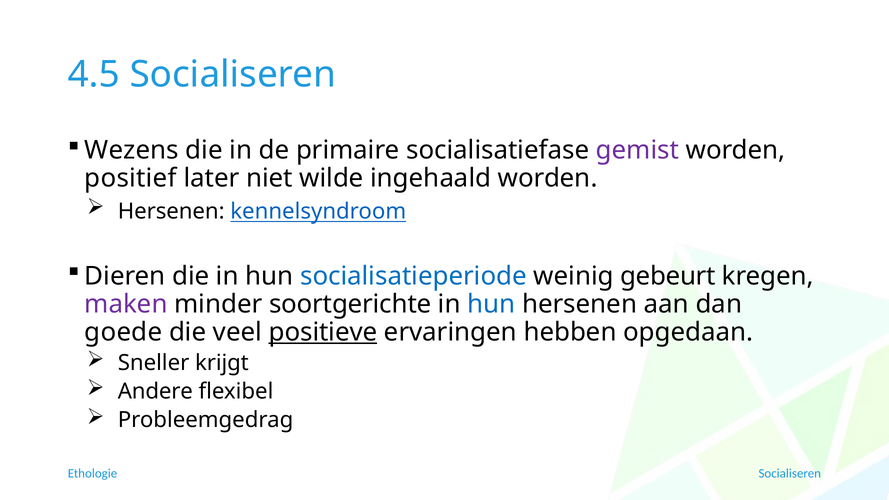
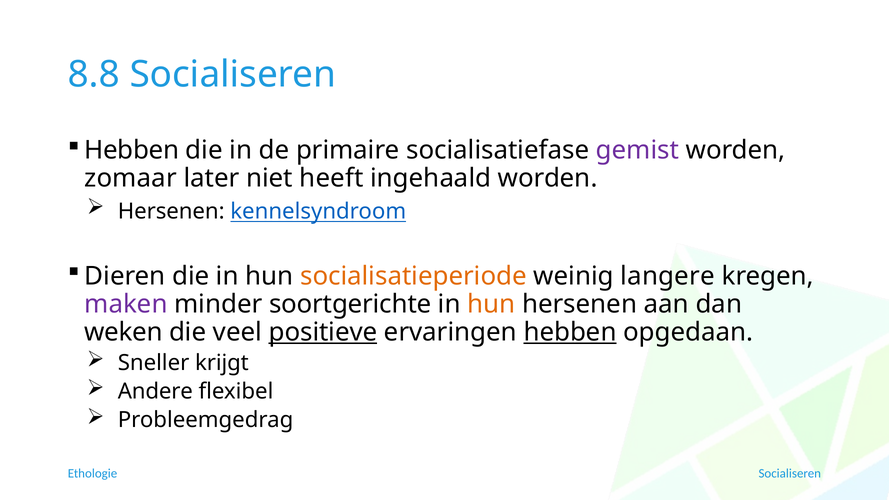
4.5: 4.5 -> 8.8 (94, 75)
Wezens: Wezens -> Hebben (132, 150)
positief: positief -> zomaar (131, 178)
wilde: wilde -> heeft (331, 178)
socialisatieperiode colour: blue -> orange (413, 276)
gebeurt: gebeurt -> langere (668, 276)
hun colour: blue -> orange (491, 304)
goede: goede -> weken (124, 332)
hebben underline: none -> present (570, 332)
